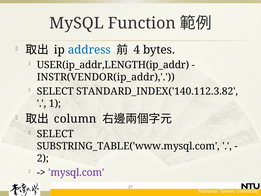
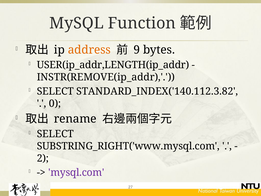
address colour: blue -> orange (89, 50)
4: 4 -> 9 (137, 50)
INSTR(VENDOR(ip_addr: INSTR(VENDOR(ip_addr -> INSTR(REMOVE(ip_addr (106, 77)
1: 1 -> 0 (55, 103)
column: column -> rename (75, 119)
SUBSTRING_TABLE('www.mysql.com: SUBSTRING_TABLE('www.mysql.com -> SUBSTRING_RIGHT('www.mysql.com (128, 146)
